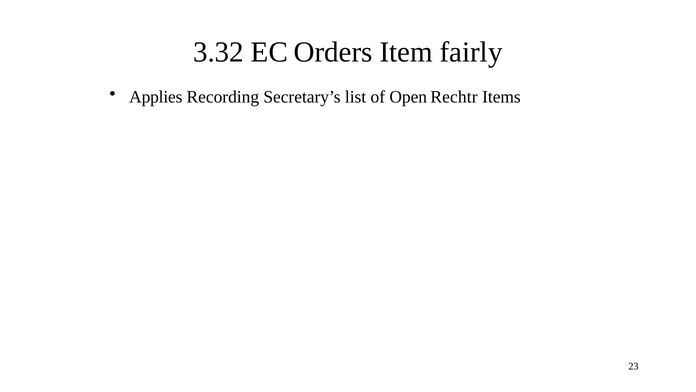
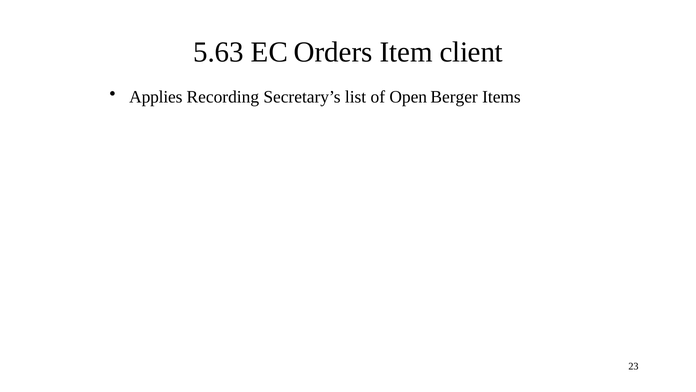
3.32: 3.32 -> 5.63 (218, 52)
fairly: fairly -> client (471, 52)
Rechtr: Rechtr -> Berger (454, 97)
